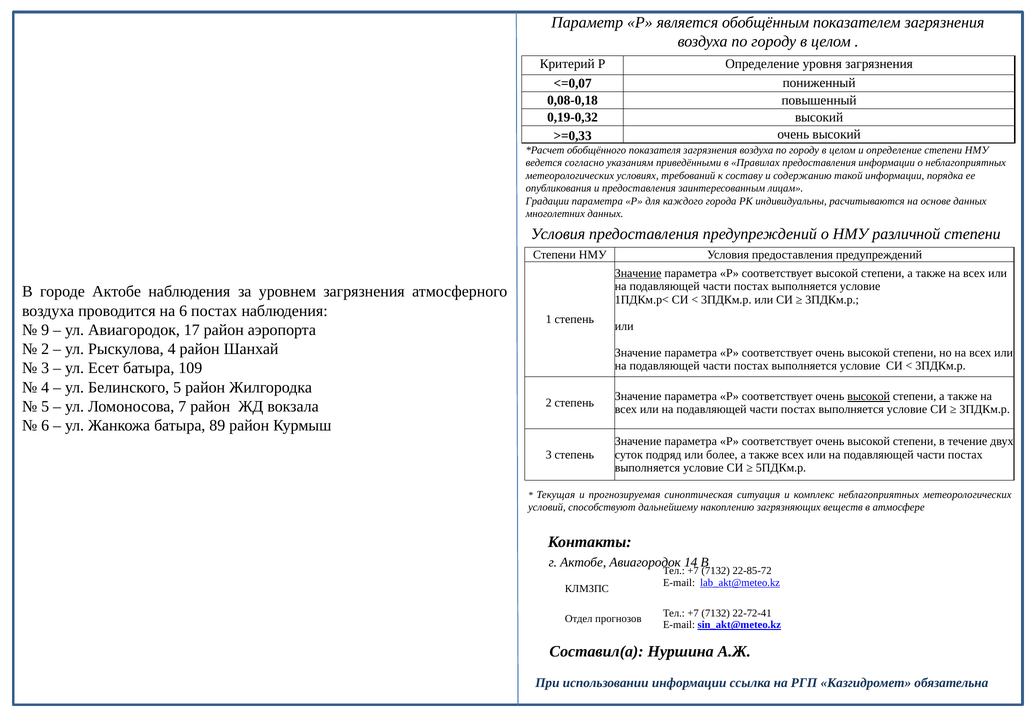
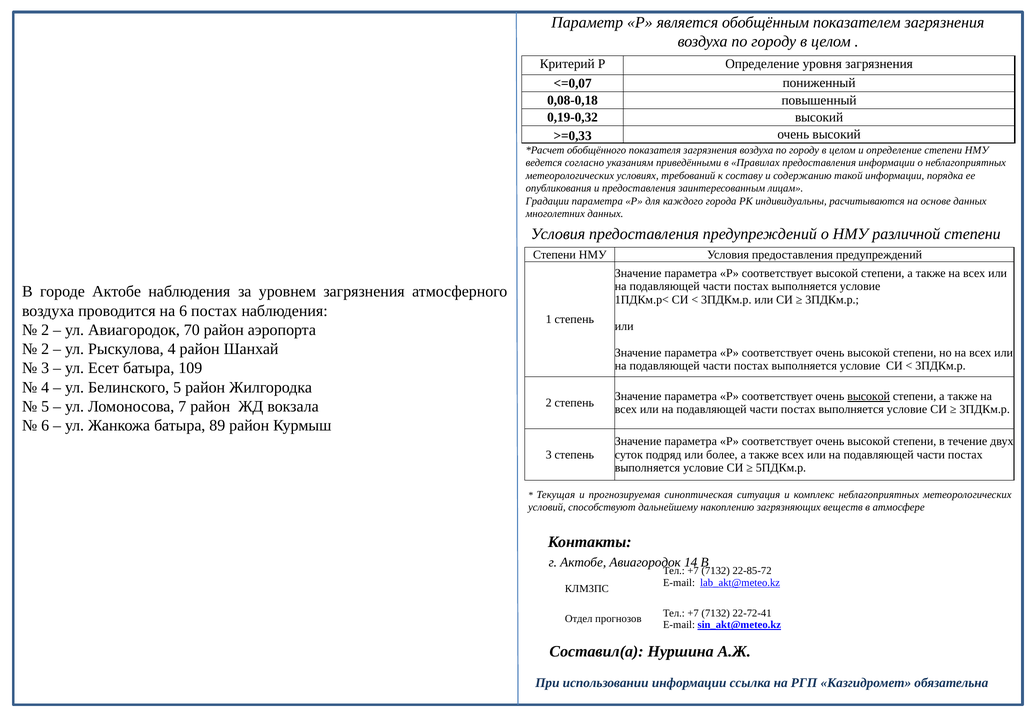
Значение underline: present -> none (638, 273)
9: 9 -> 2 (45, 330)
17: 17 -> 70 (192, 330)
